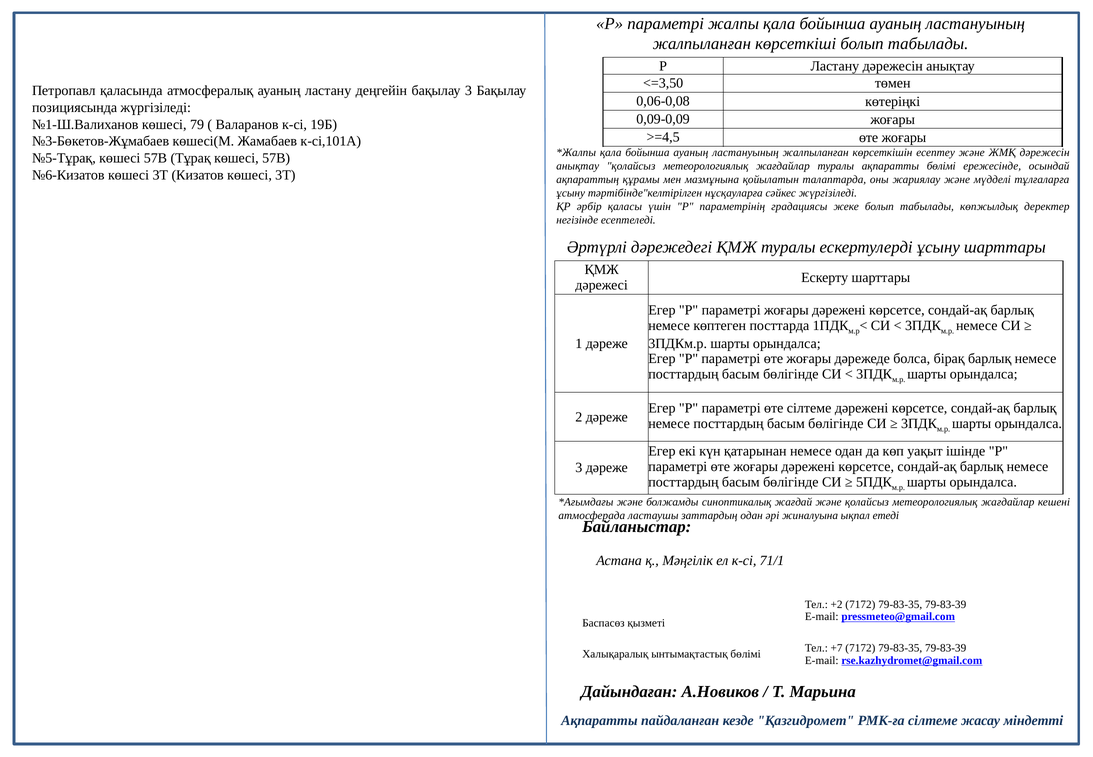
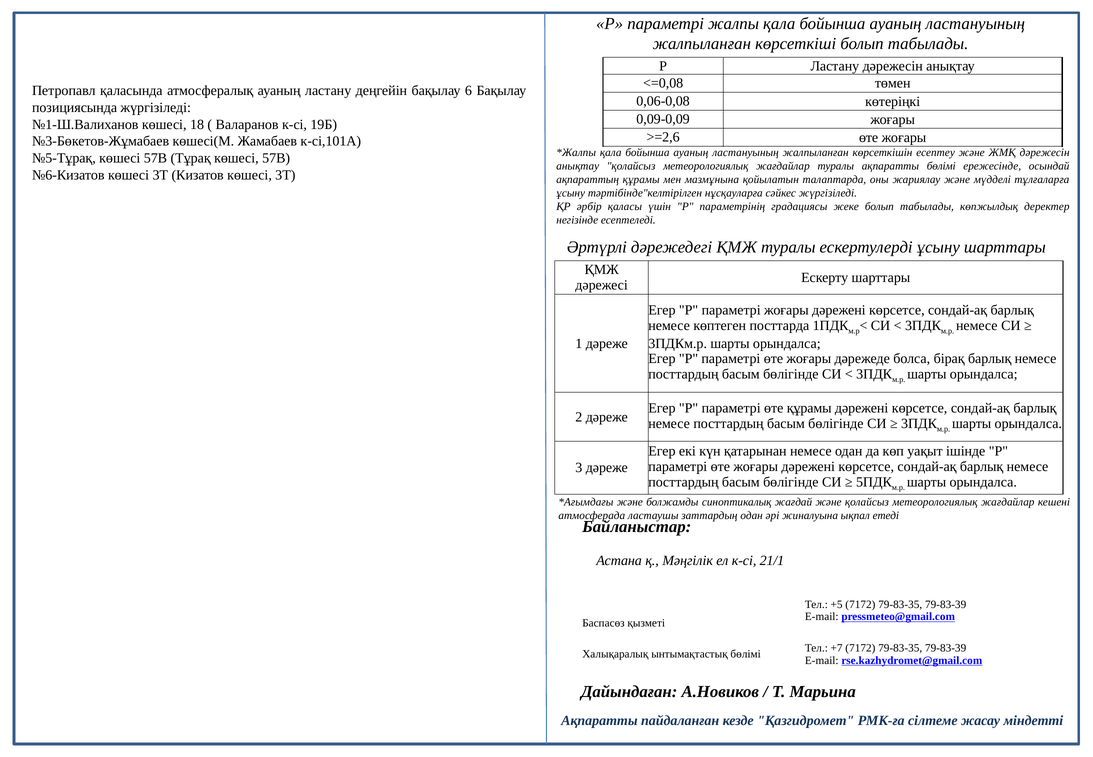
<=3,50: <=3,50 -> <=0,08 (663, 83)
бақылау 3: 3 -> 6 (468, 91)
79: 79 -> 18 (197, 124)
>=4,5: >=4,5 -> >=2,6 (663, 137)
өте сілтеме: сілтеме -> құрамы (809, 408)
71/1: 71/1 -> 21/1 (772, 561)
+2: +2 -> +5 (837, 604)
